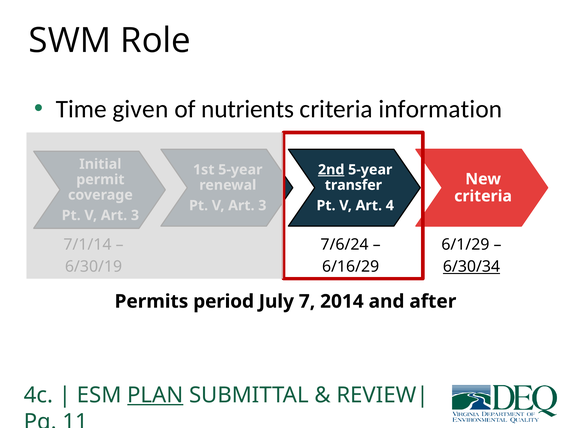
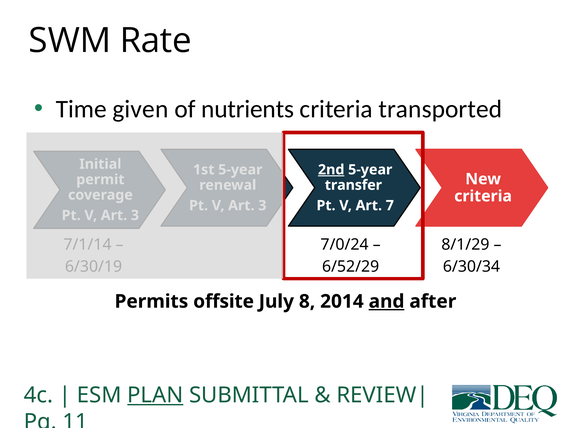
Role: Role -> Rate (156, 41)
information: information -> transported (440, 109)
4: 4 -> 7 (390, 206)
7/6/24: 7/6/24 -> 7/0/24 (345, 245)
6/1/29: 6/1/29 -> 8/1/29 (465, 245)
6/16/29: 6/16/29 -> 6/52/29 (351, 267)
6/30/34 underline: present -> none (471, 267)
period: period -> offsite (224, 302)
7: 7 -> 8 (307, 302)
and underline: none -> present (387, 302)
